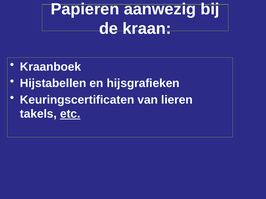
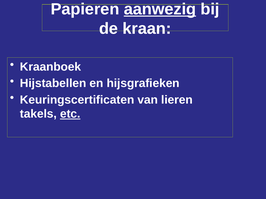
aanwezig underline: none -> present (160, 9)
